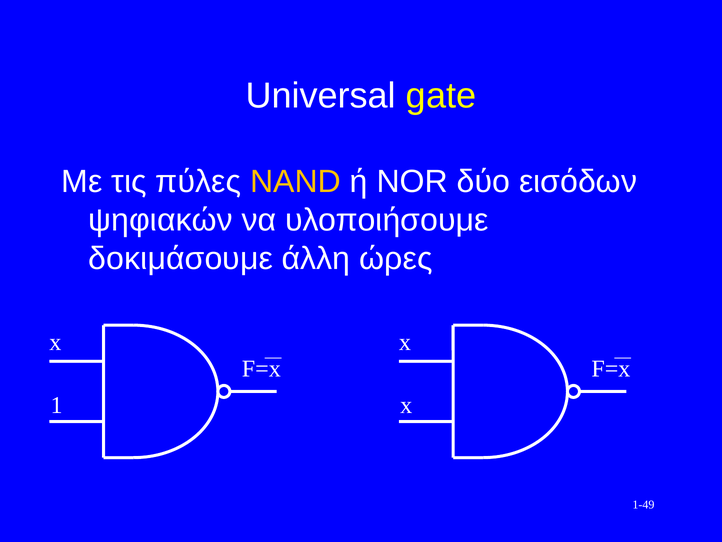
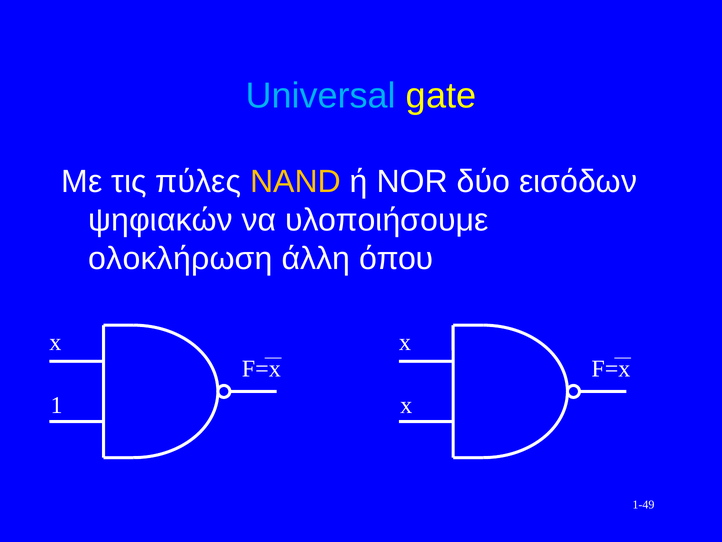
Universal colour: white -> light blue (321, 96)
δοκιμάσουμε: δοκιμάσουμε -> ολοκλήρωση (181, 259)
ώρες: ώρες -> όπου (396, 259)
